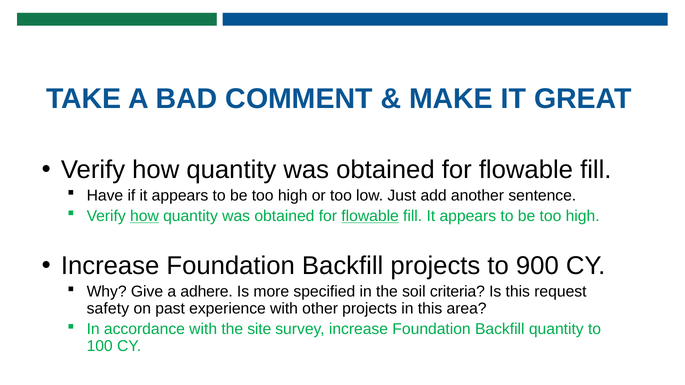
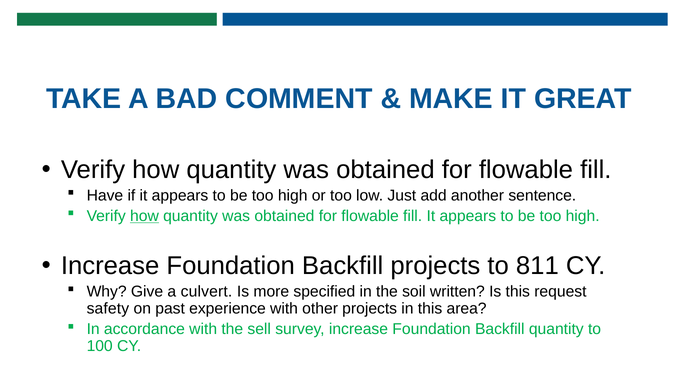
flowable underline: present -> none (370, 216)
900: 900 -> 811 (537, 266)
adhere: adhere -> culvert (206, 292)
criteria: criteria -> written (457, 292)
site: site -> sell (259, 330)
